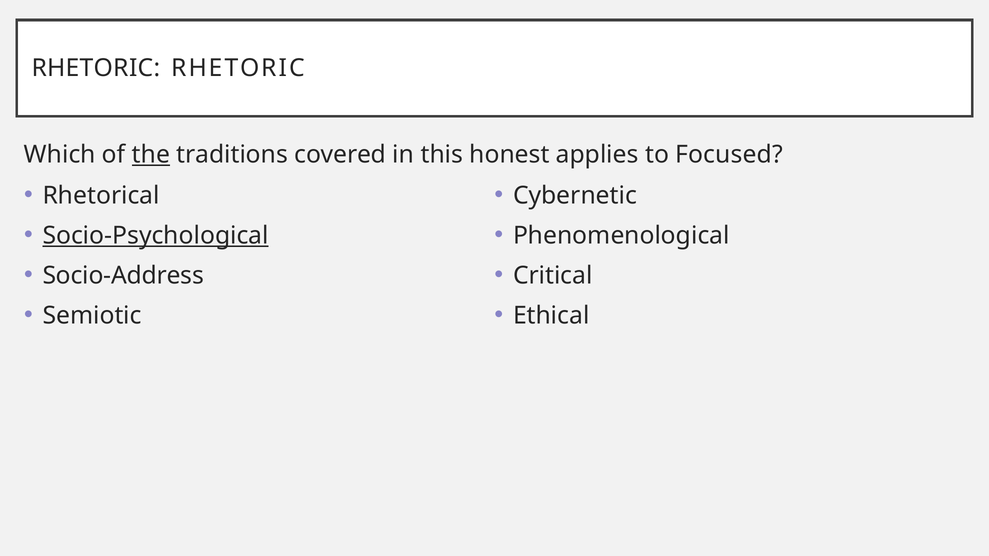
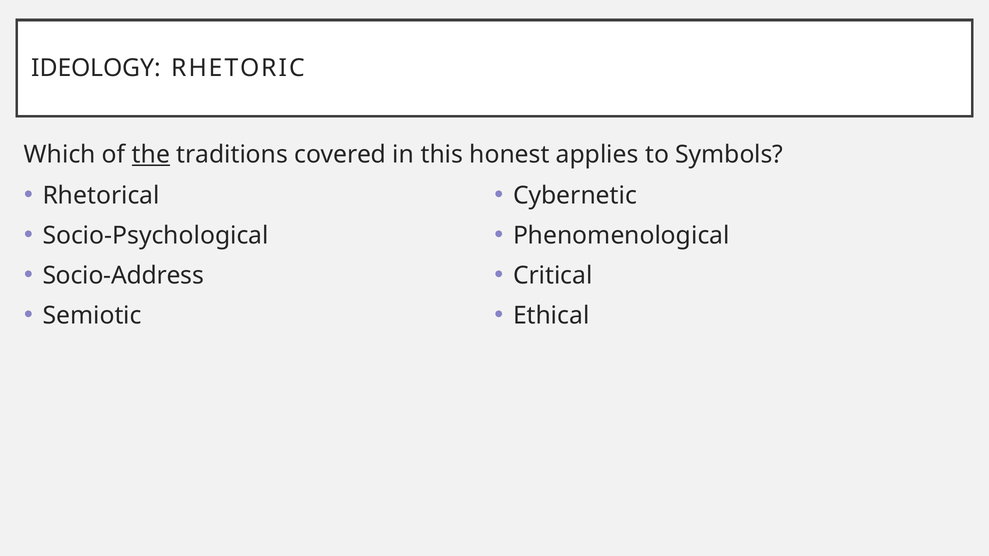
RHETORIC: RHETORIC -> IDEOLOGY (96, 68)
Focused: Focused -> Symbols (729, 155)
Socio-Psychological underline: present -> none (156, 236)
